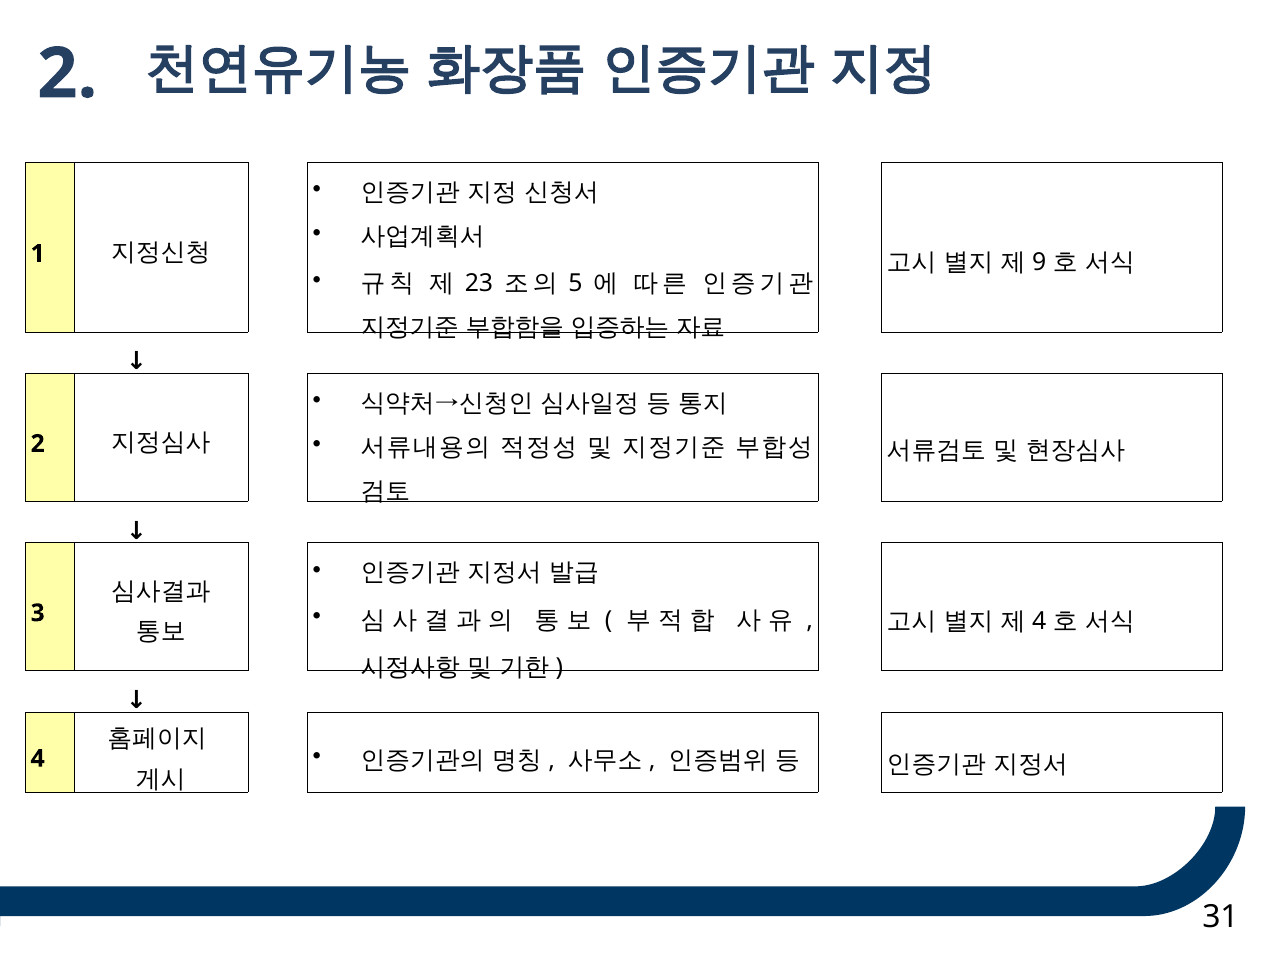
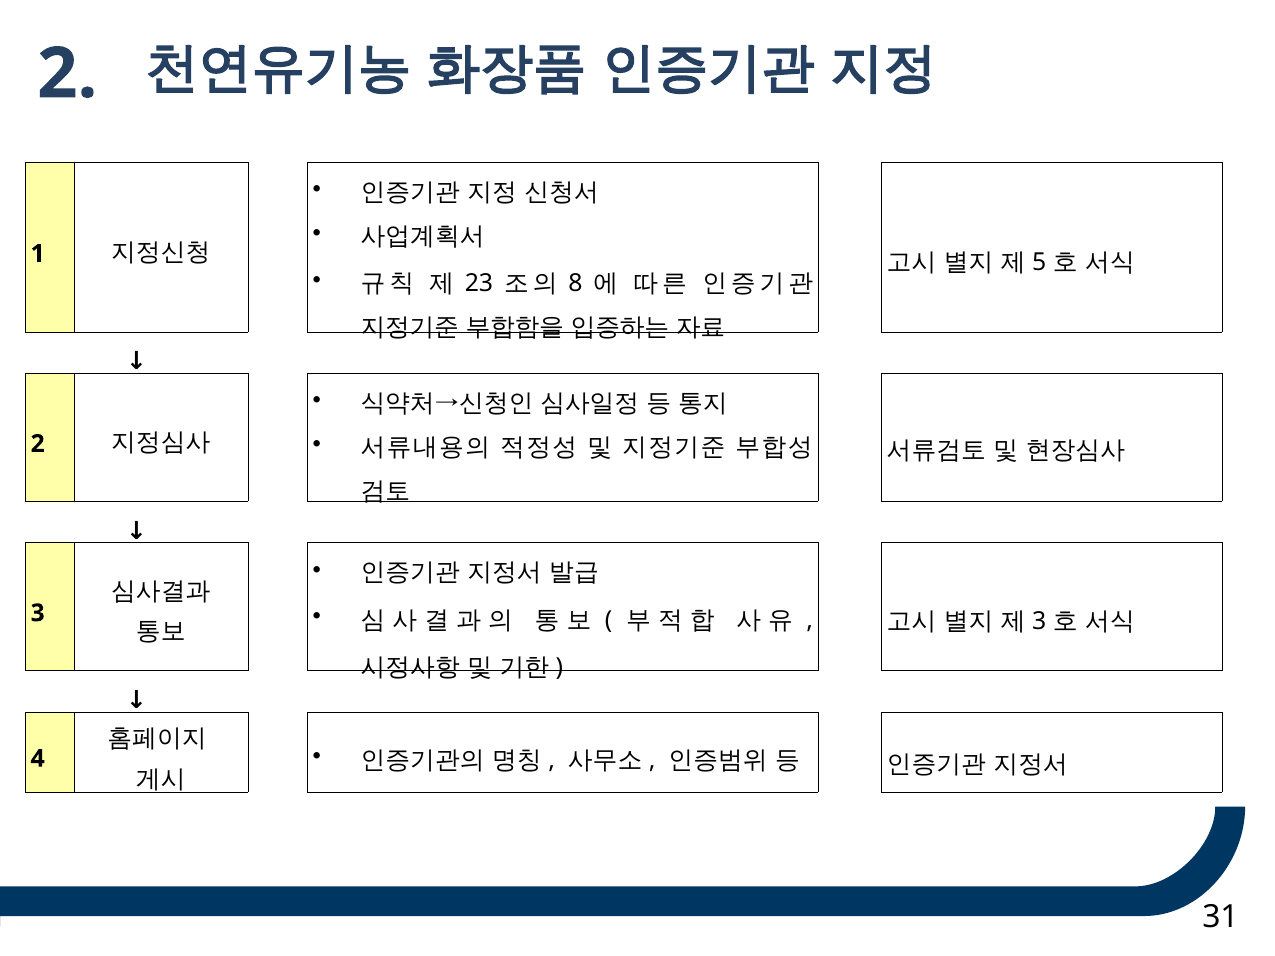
9: 9 -> 5 (1039, 262)
5: 5 -> 8 (575, 284)
4: 4 -> 3 (1039, 622)
